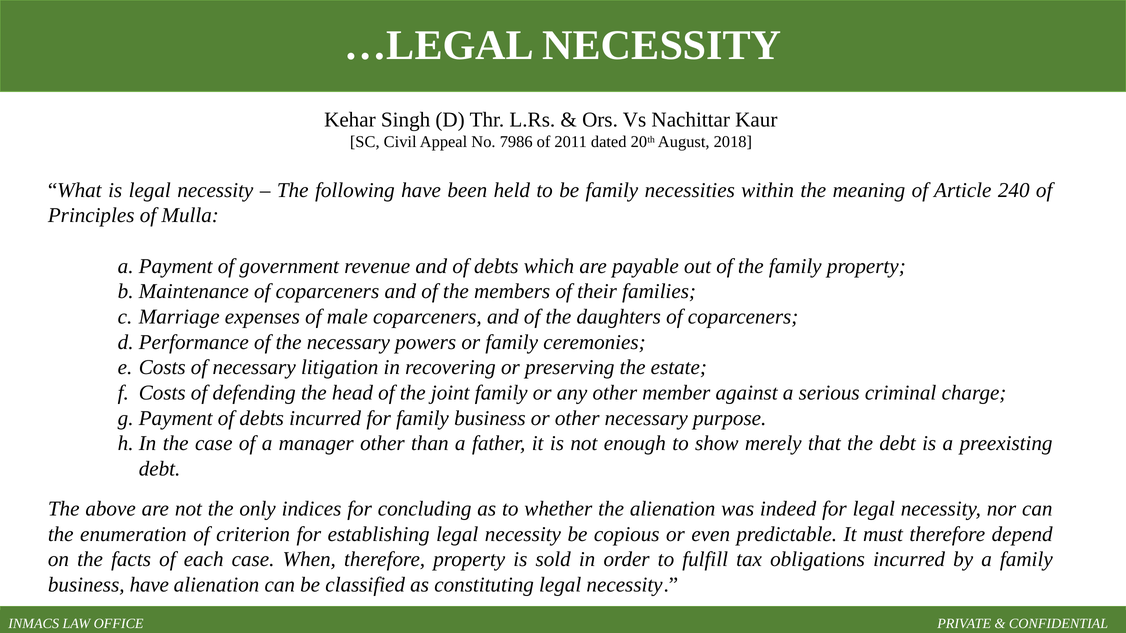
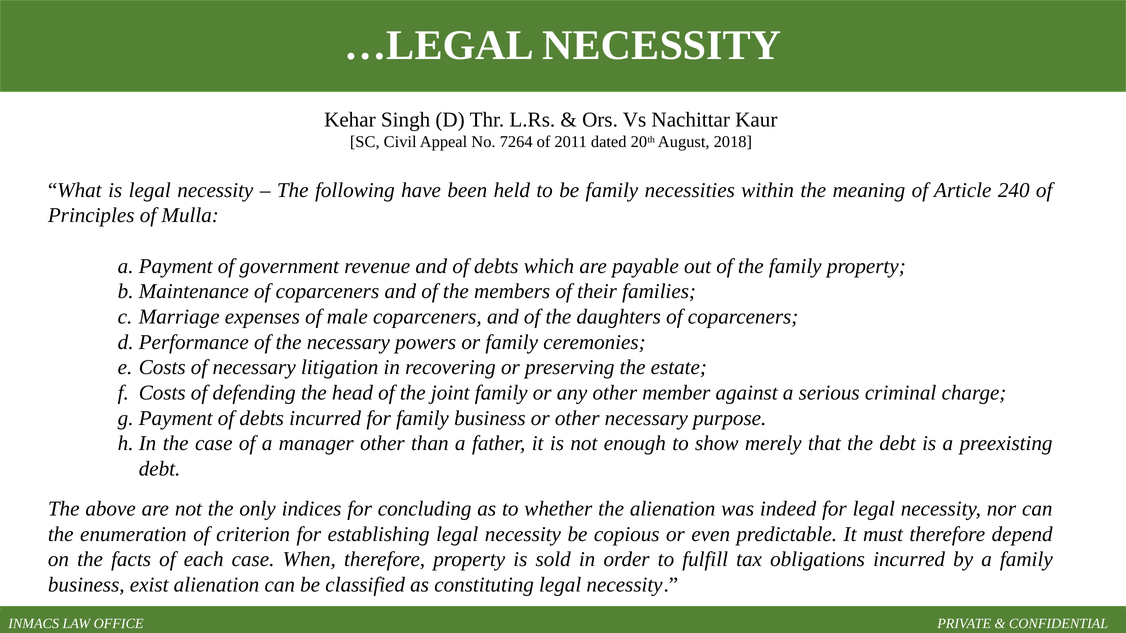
7986: 7986 -> 7264 (516, 142)
business have: have -> exist (149, 585)
